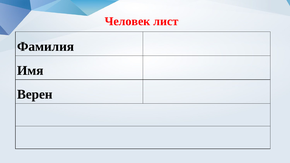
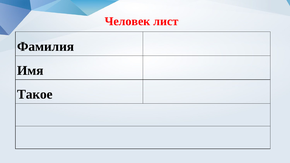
Верен: Верен -> Такое (35, 94)
